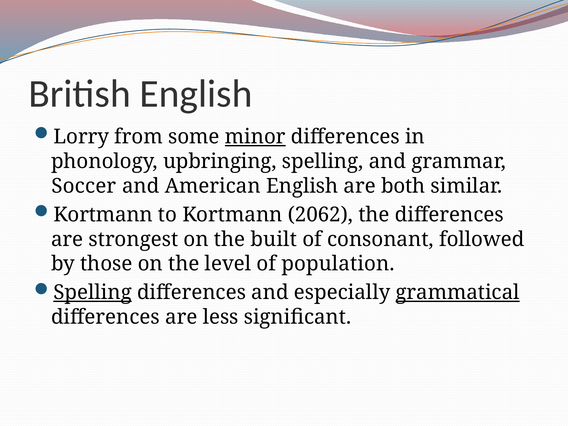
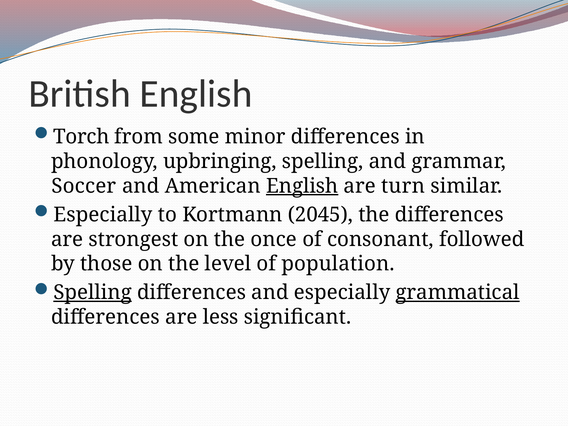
Lorry: Lorry -> Torch (81, 137)
minor underline: present -> none (255, 137)
English underline: none -> present (302, 186)
both: both -> turn (403, 186)
Kortmann: Kortmann -> Especially (103, 215)
2062: 2062 -> 2045 (320, 215)
built: built -> once (274, 239)
